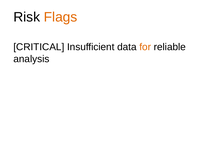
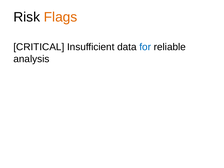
for colour: orange -> blue (145, 47)
